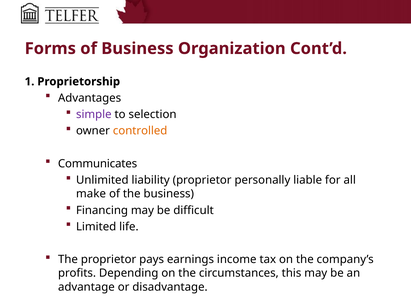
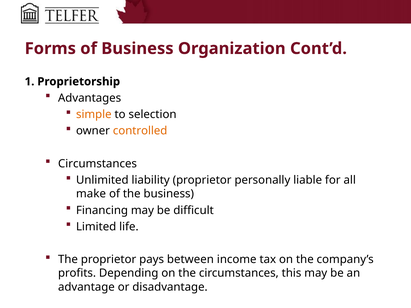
simple colour: purple -> orange (94, 115)
Communicates: Communicates -> Circumstances (98, 164)
earnings: earnings -> between (190, 260)
